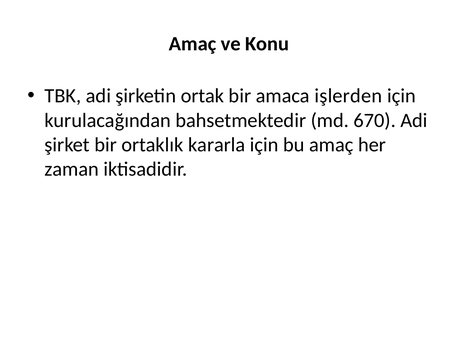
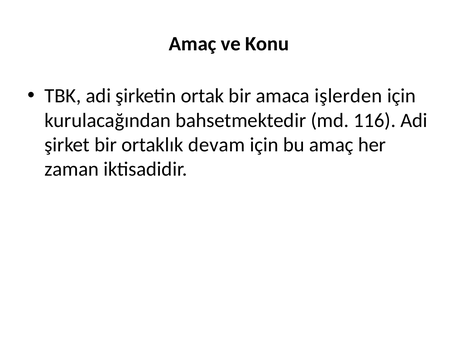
670: 670 -> 116 (375, 121)
kararla: kararla -> devam (217, 145)
